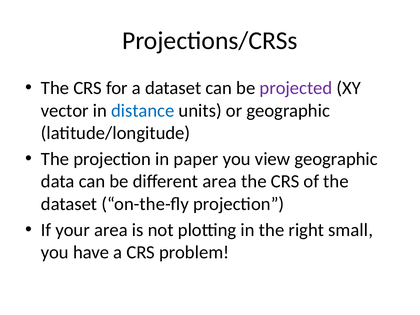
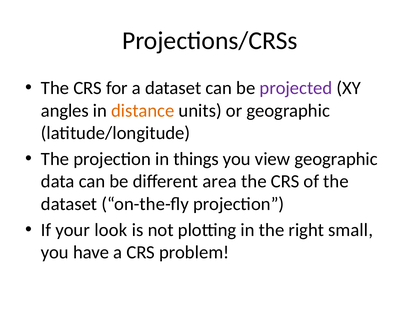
vector: vector -> angles (65, 111)
distance colour: blue -> orange (143, 111)
paper: paper -> things (196, 159)
your area: area -> look (111, 230)
